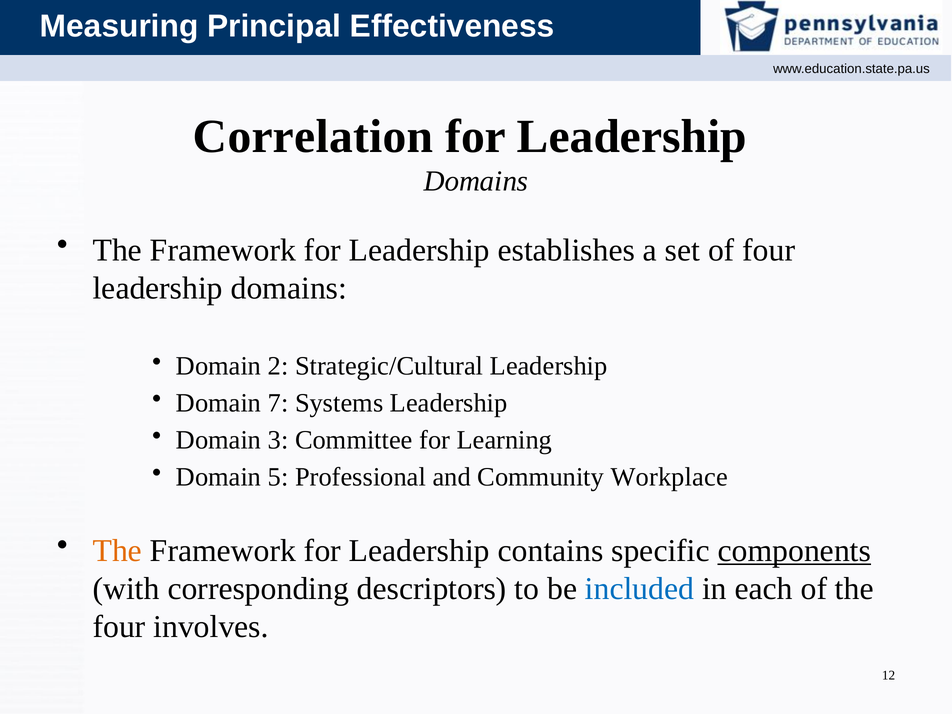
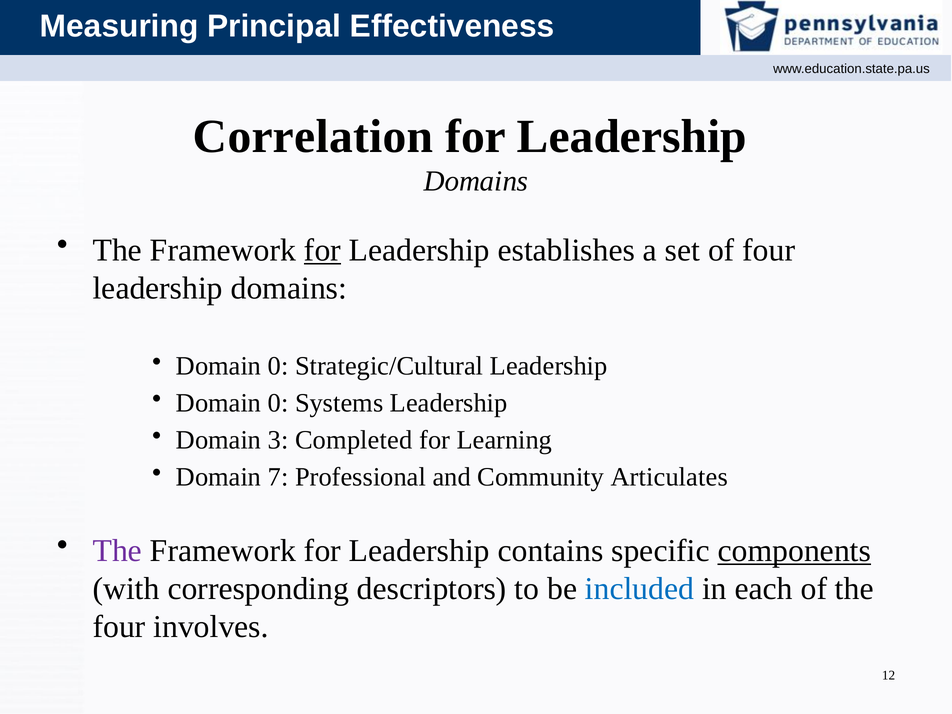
for underline: none -> present (322, 250)
2: 2 -> 0 (278, 366)
7: 7 -> 0 (278, 403)
Committee: Committee -> Completed (354, 440)
5: 5 -> 7 (278, 477)
Workplace: Workplace -> Articulates (669, 477)
The colour: orange -> purple (117, 551)
